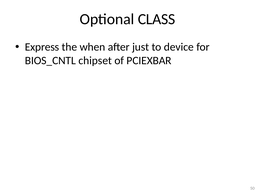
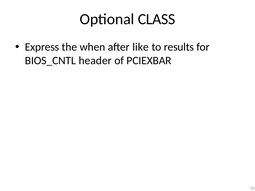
just: just -> like (141, 47)
device: device -> results (179, 47)
chipset: chipset -> header (95, 61)
